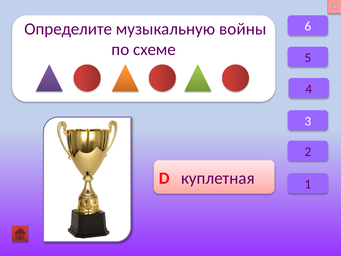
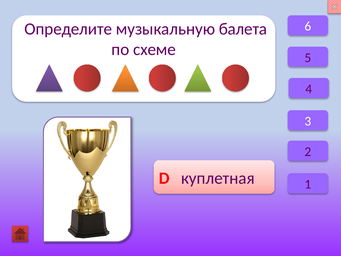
войны: войны -> балета (243, 29)
